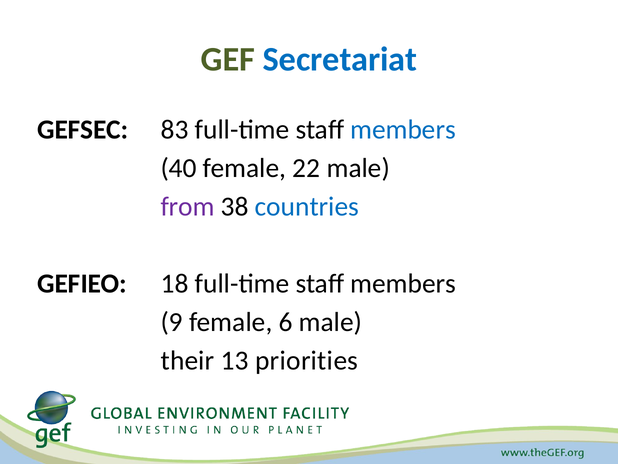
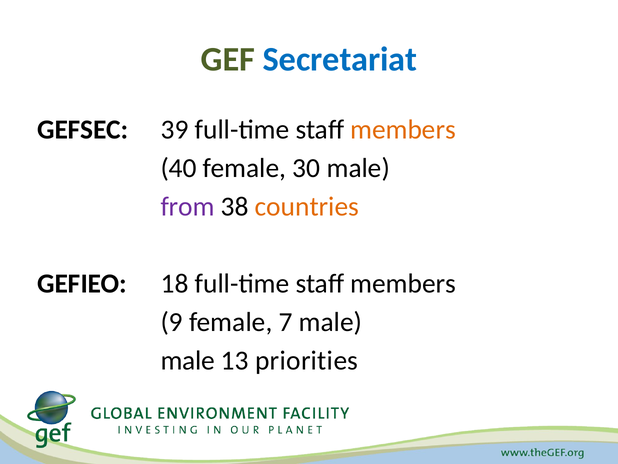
83: 83 -> 39 (175, 130)
members colour: blue -> orange (403, 130)
22: 22 -> 30 (306, 168)
countries colour: blue -> orange (307, 207)
6: 6 -> 7 (286, 322)
their: their -> male (188, 360)
